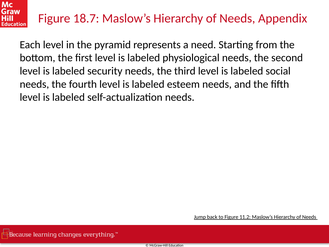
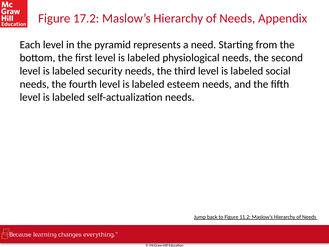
18.7: 18.7 -> 17.2 (86, 18)
